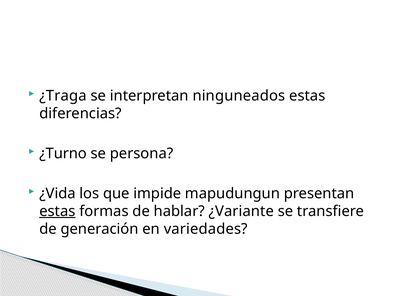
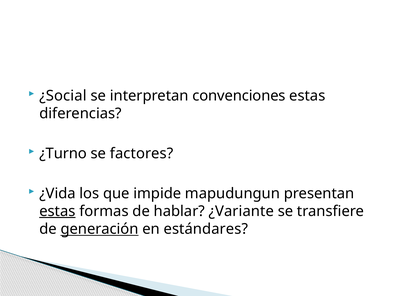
¿Traga: ¿Traga -> ¿Social (63, 96)
ninguneados: ninguneados -> convenciones (239, 96)
persona: persona -> factores (142, 153)
generación underline: none -> present (100, 229)
variedades: variedades -> estándares (206, 229)
